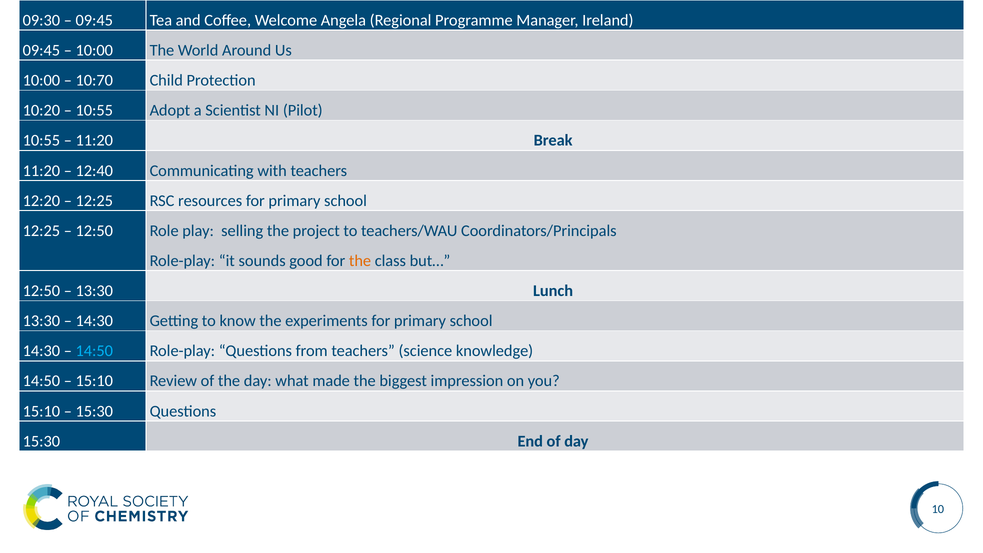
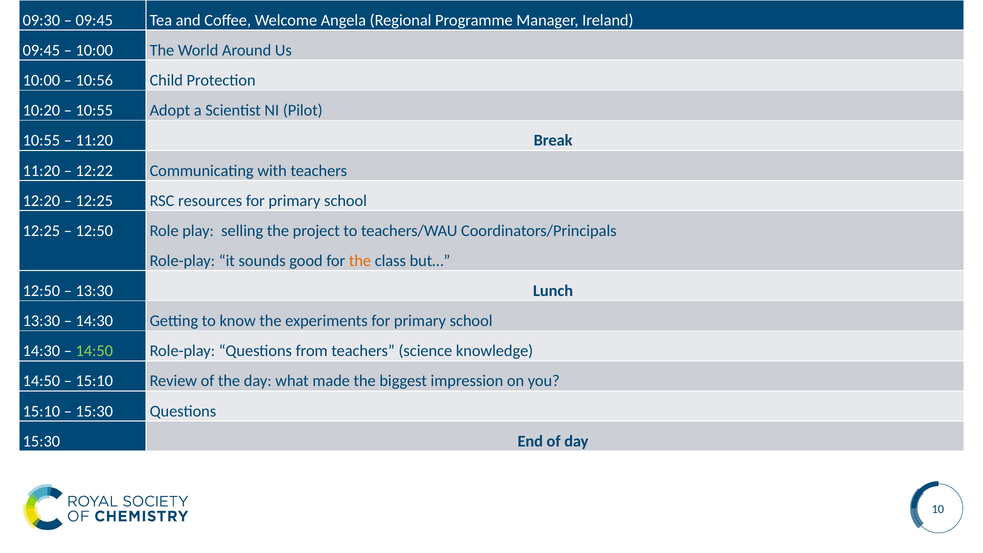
10:70: 10:70 -> 10:56 (94, 80)
12:40: 12:40 -> 12:22 (94, 171)
14:50 colour: light blue -> light green (94, 351)
